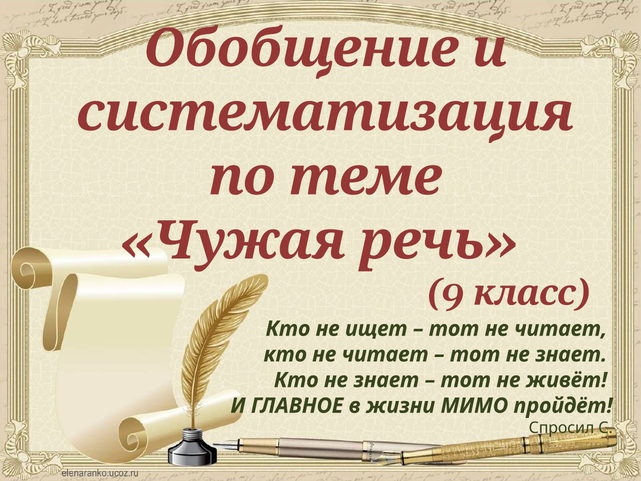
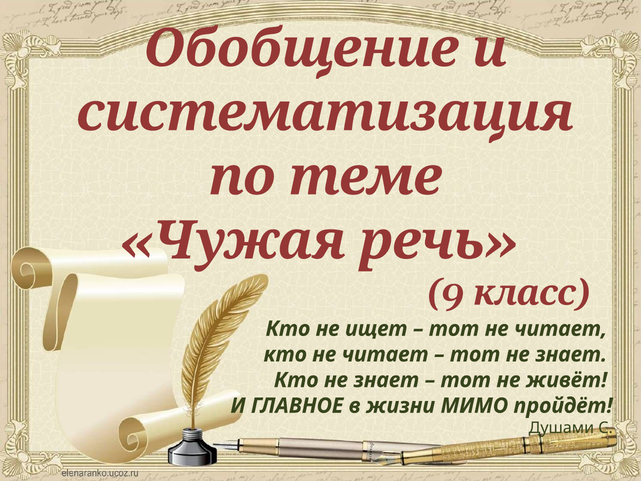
Спросил: Спросил -> Душами (561, 428)
